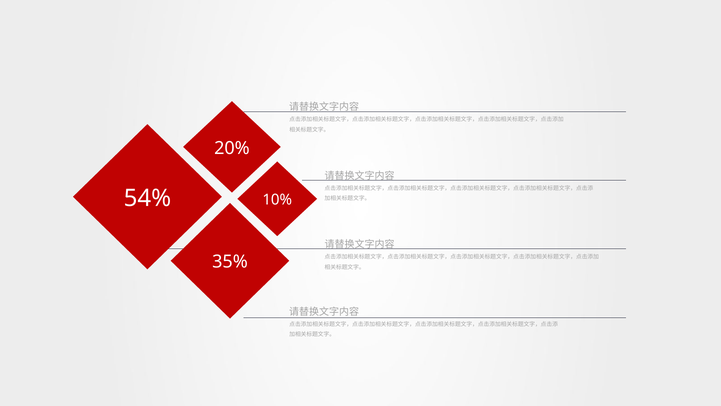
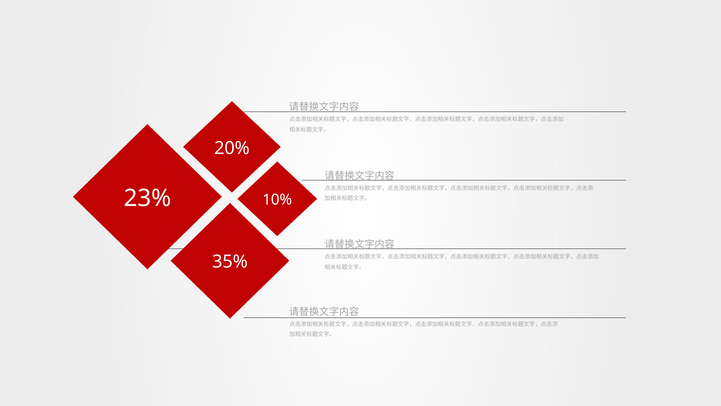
54%: 54% -> 23% (147, 198)
